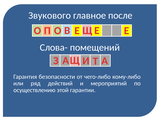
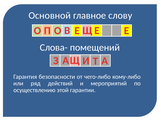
Звукового: Звукового -> Основной (50, 16)
после: после -> слову (120, 16)
